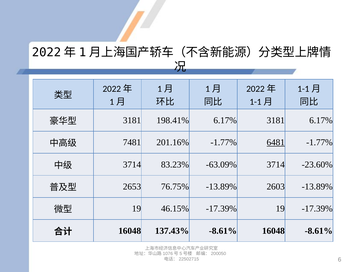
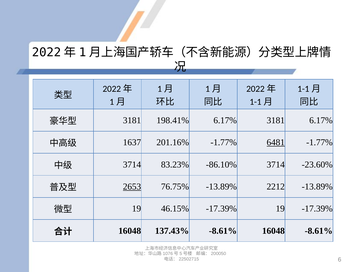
7481: 7481 -> 1637 (132, 143)
-63.09%: -63.09% -> -86.10% (221, 165)
2653 underline: none -> present (132, 187)
2603: 2603 -> 2212 (276, 187)
